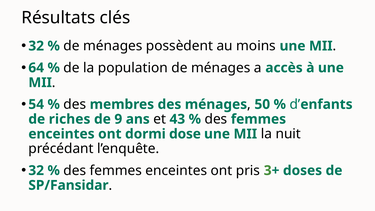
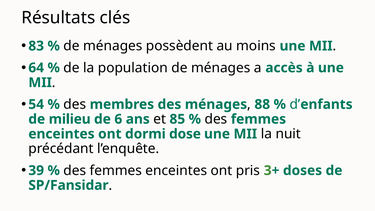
32: 32 -> 83 (36, 46)
50: 50 -> 88 (262, 104)
riches: riches -> milieu (70, 119)
9: 9 -> 6 (118, 119)
43: 43 -> 85 (177, 119)
32: 32 -> 39 (36, 170)
